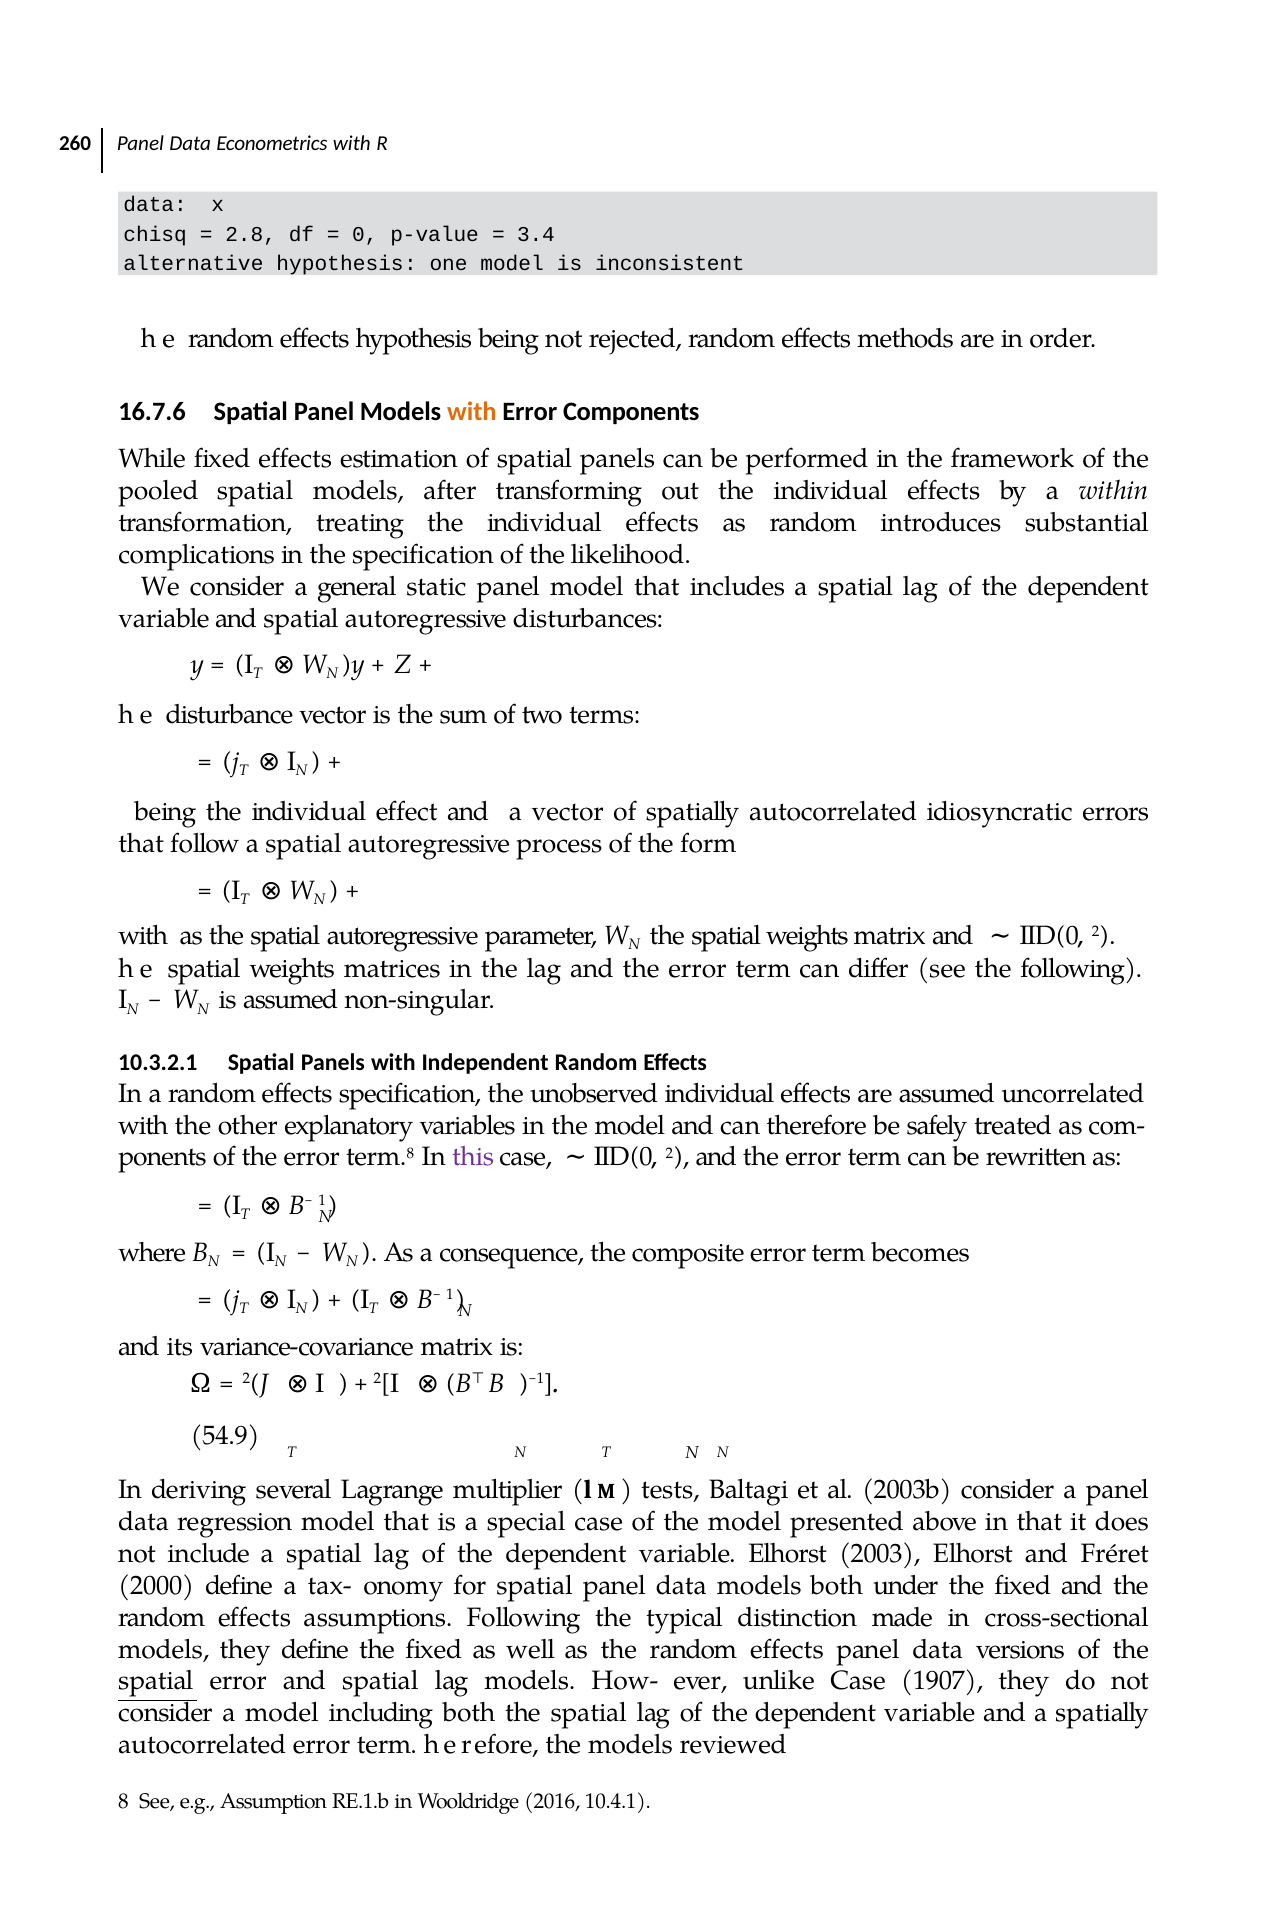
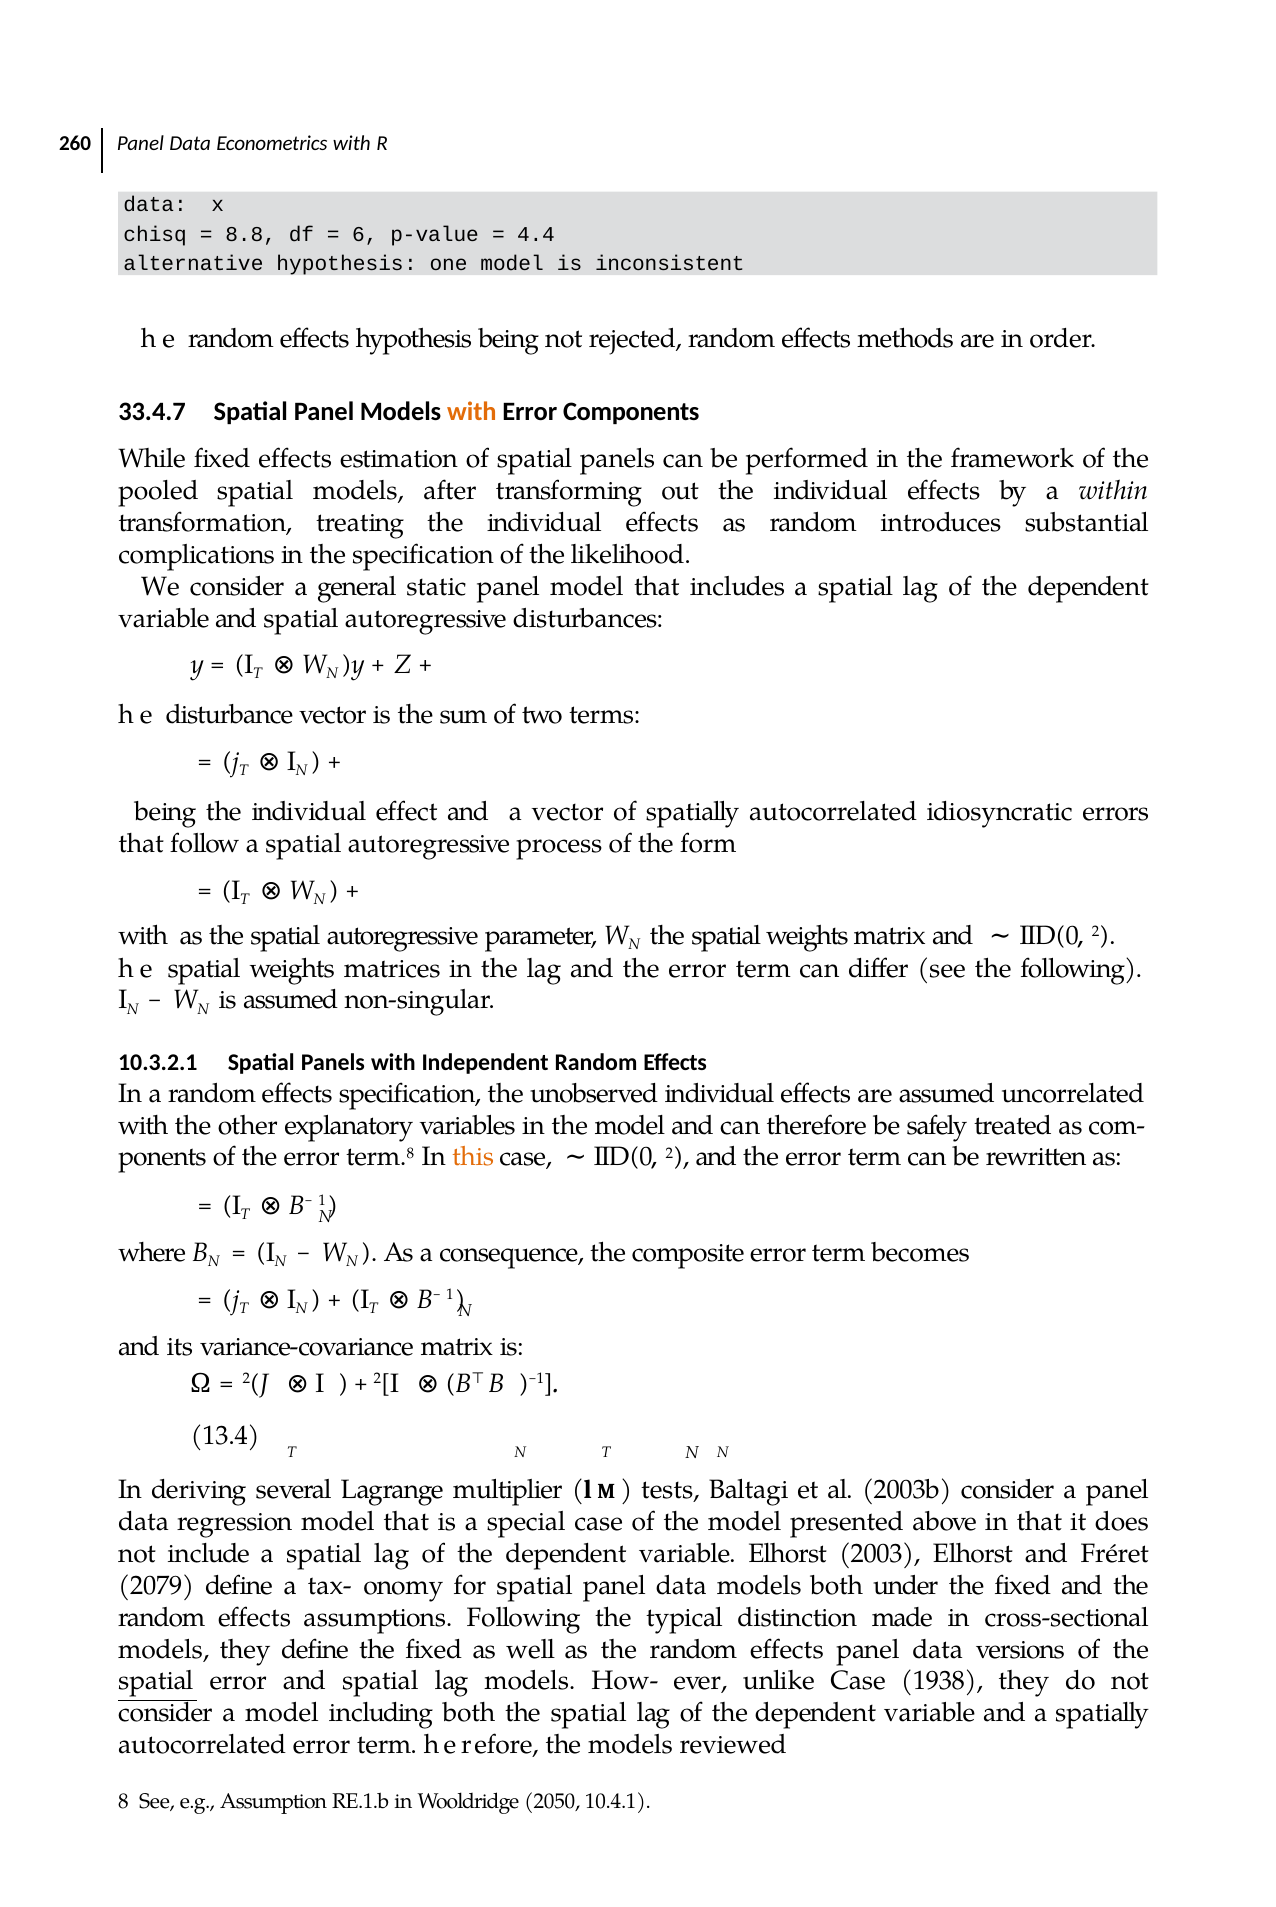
2.8: 2.8 -> 8.8 (251, 234)
0: 0 -> 6 (365, 234)
3.4: 3.4 -> 4.4 (536, 234)
16.7.6: 16.7.6 -> 33.4.7 (152, 412)
this colour: purple -> orange (473, 1157)
54.9: 54.9 -> 13.4 (225, 1435)
2000: 2000 -> 2079 (156, 1585)
1907: 1907 -> 1938 (942, 1680)
2016: 2016 -> 2050 (552, 1801)
